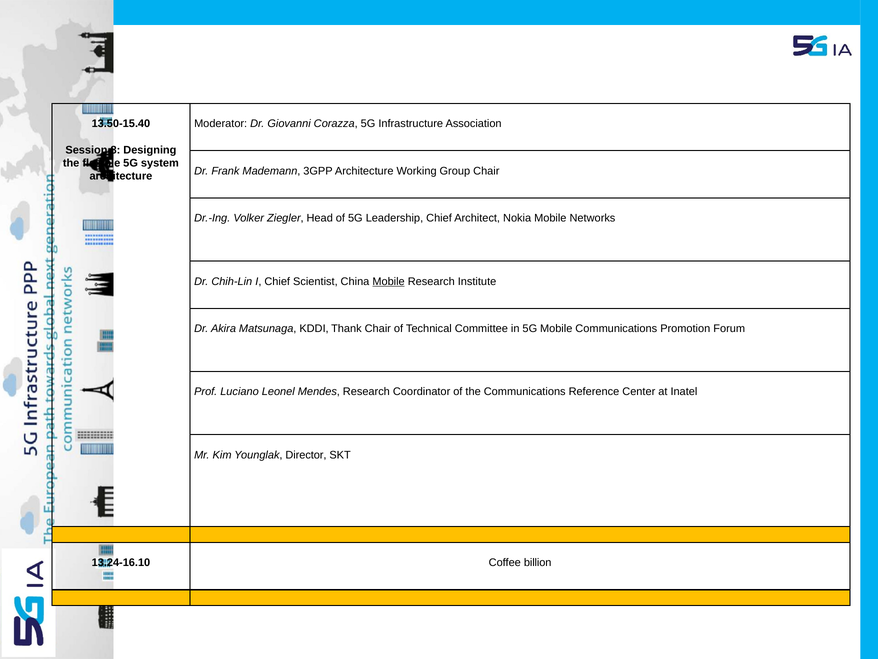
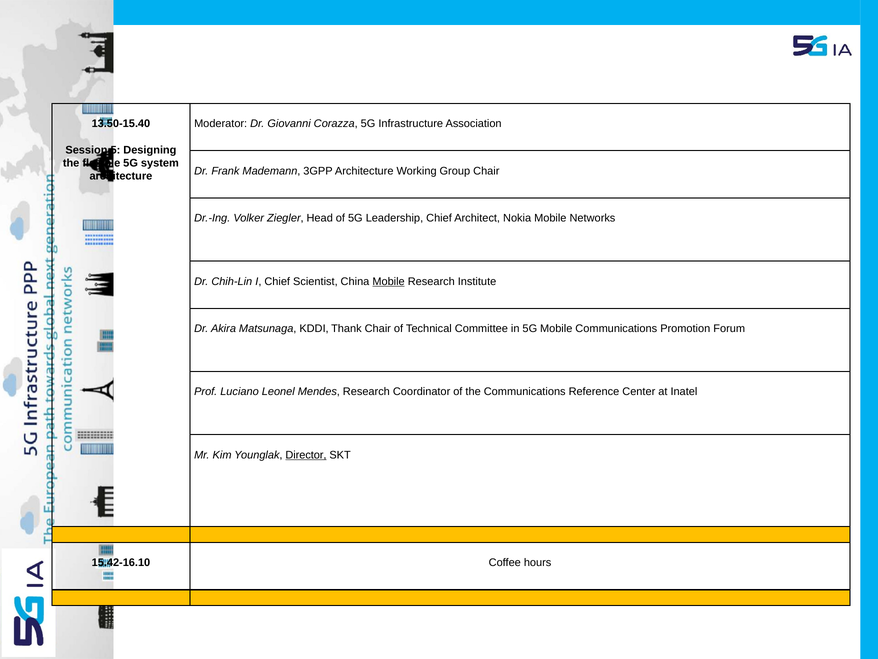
8: 8 -> 5 (115, 150)
Director underline: none -> present (306, 455)
13.24-16.10: 13.24-16.10 -> 15.42-16.10 (121, 562)
billion: billion -> hours (538, 562)
